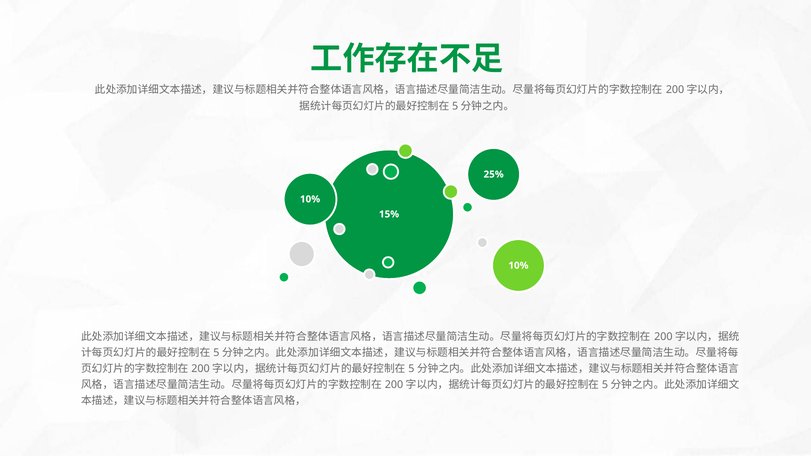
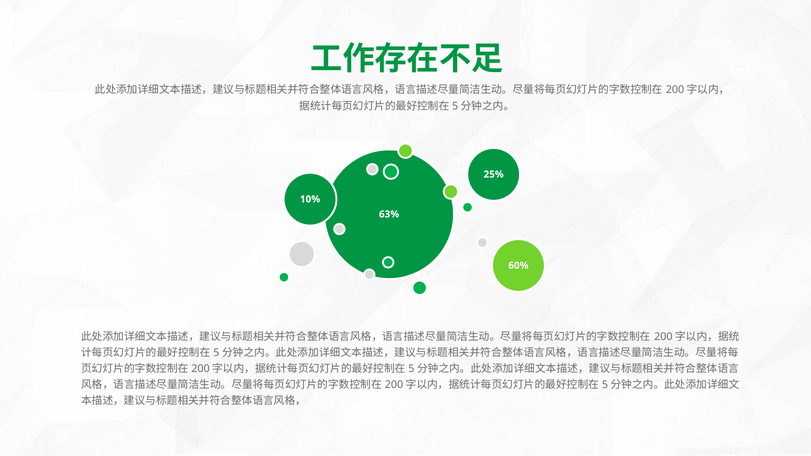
15%: 15% -> 63% (389, 214)
10%: 10% -> 60% (518, 266)
